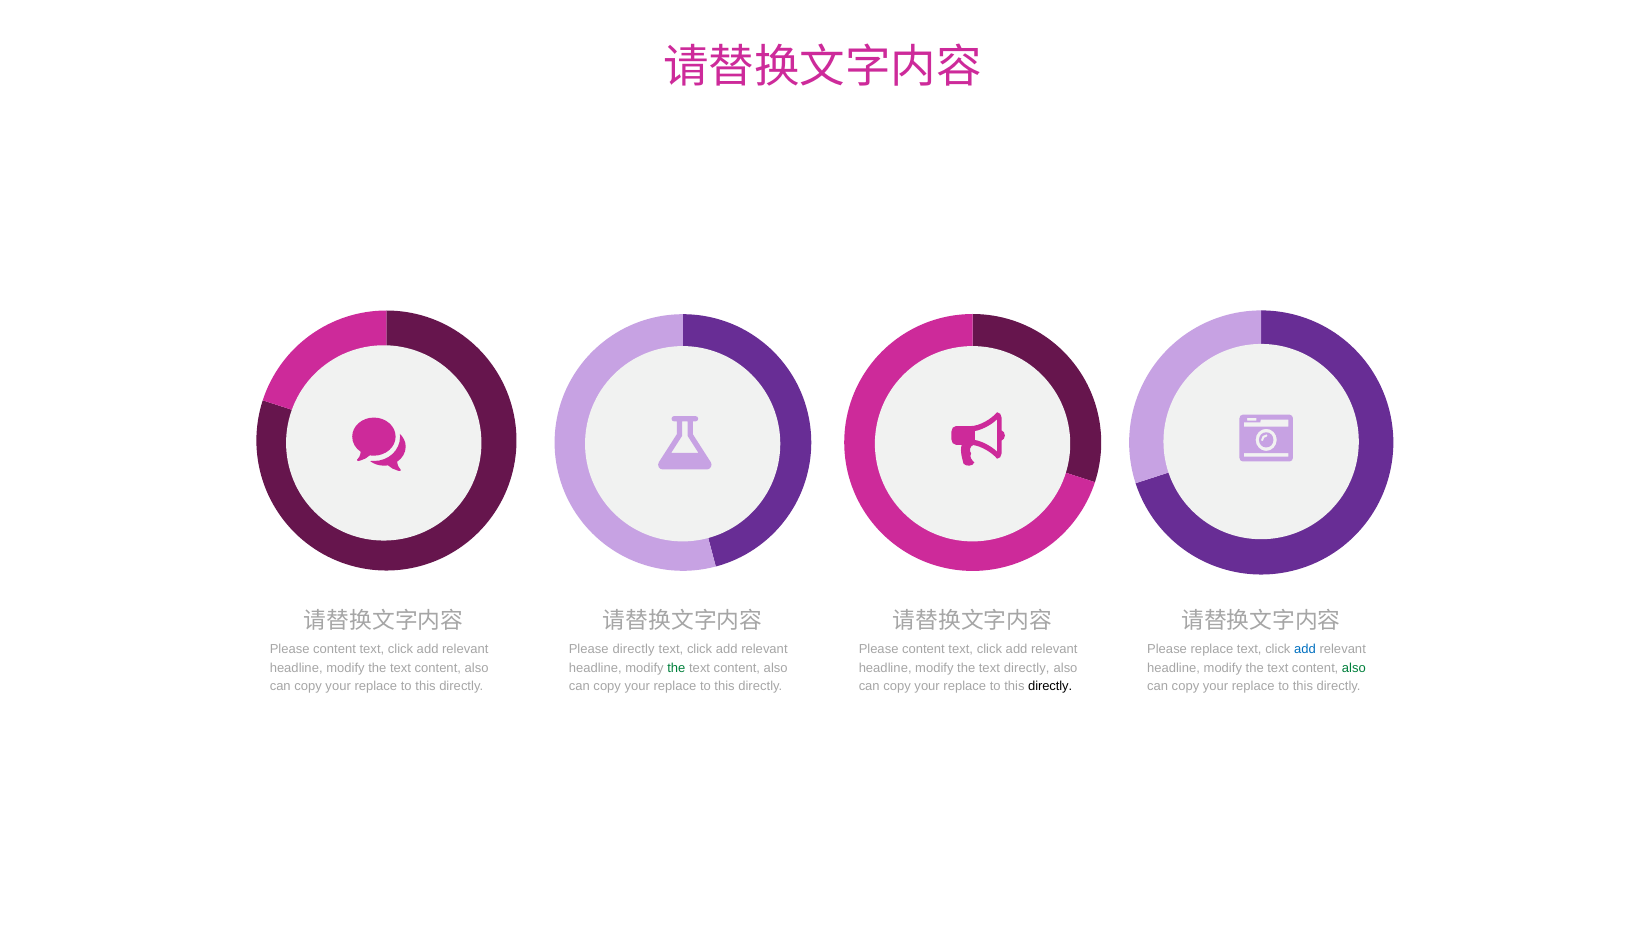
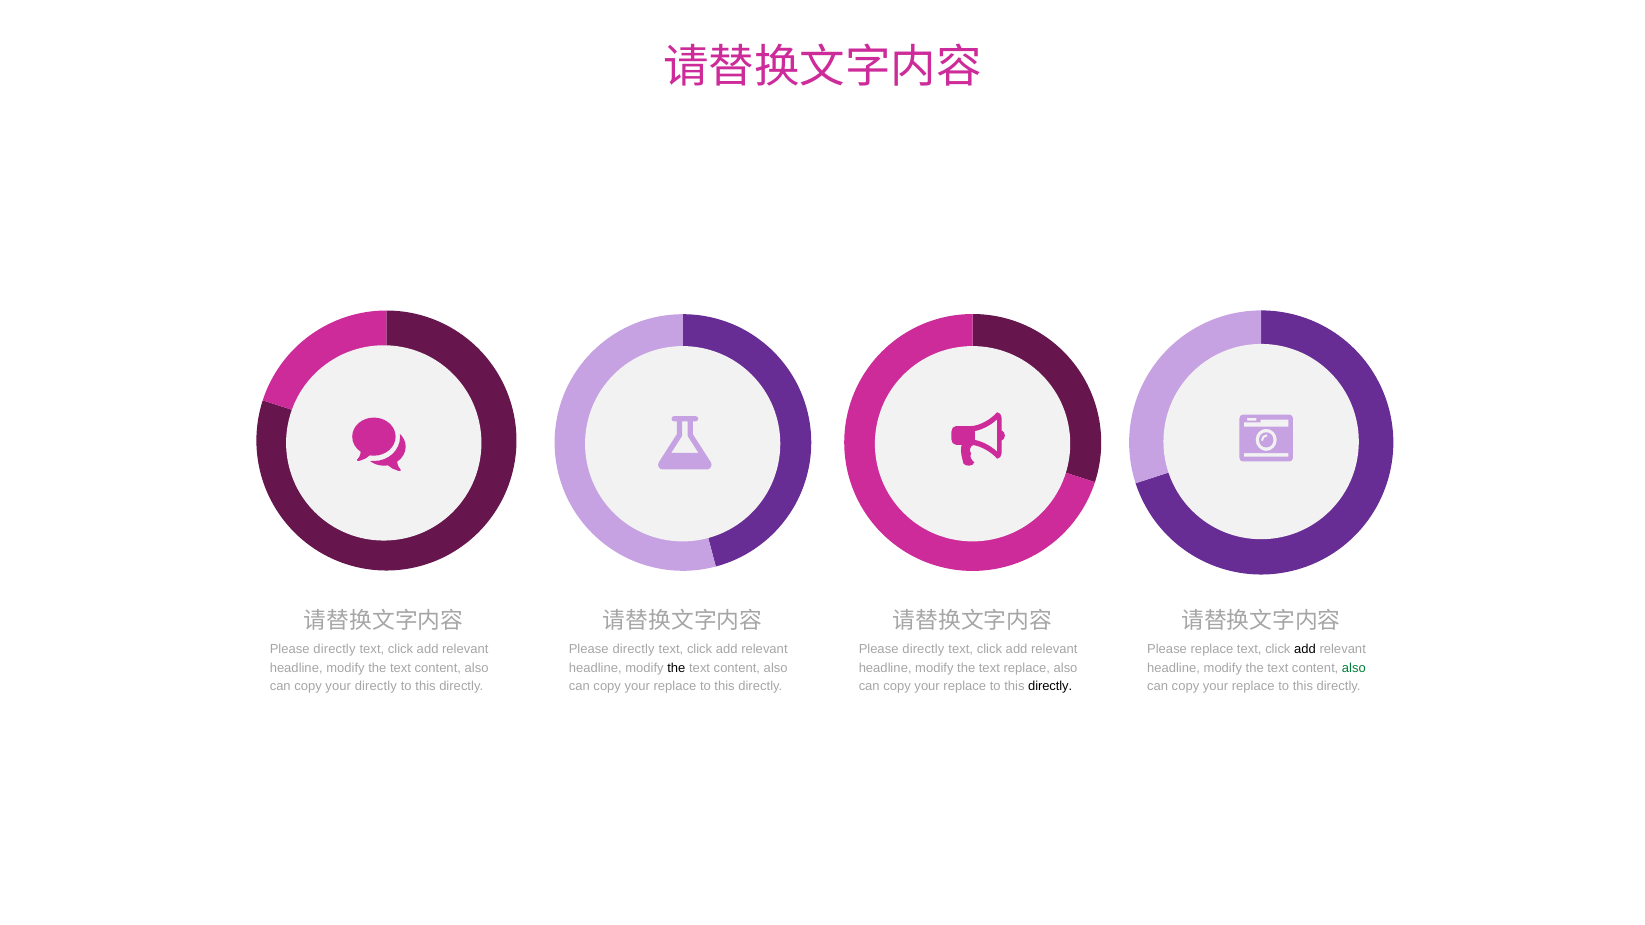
content: content -> directly (334, 649)
content: content -> directly (923, 649)
add colour: blue -> black (1305, 649)
the colour: green -> black (676, 668)
text directly: directly -> replace (1027, 668)
replace: replace -> directly (376, 687)
